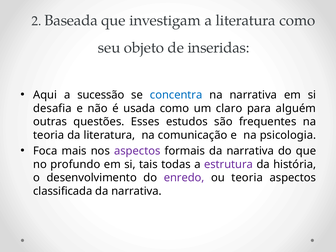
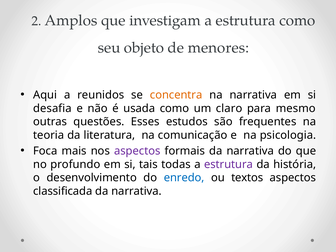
Baseada: Baseada -> Amplos (71, 21)
investigam a literatura: literatura -> estrutura (246, 21)
inseridas: inseridas -> menores (218, 48)
sucessão: sucessão -> reunidos (101, 95)
concentra colour: blue -> orange (176, 95)
alguém: alguém -> mesmo (296, 108)
enredo colour: purple -> blue (184, 178)
ou teoria: teoria -> textos (247, 178)
